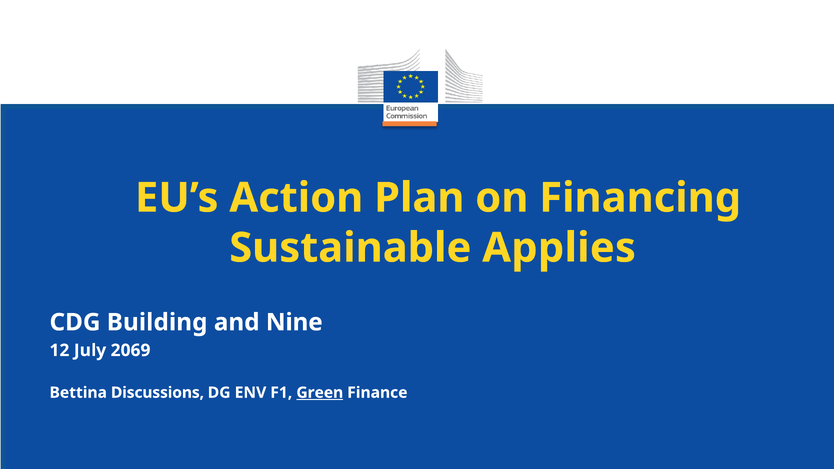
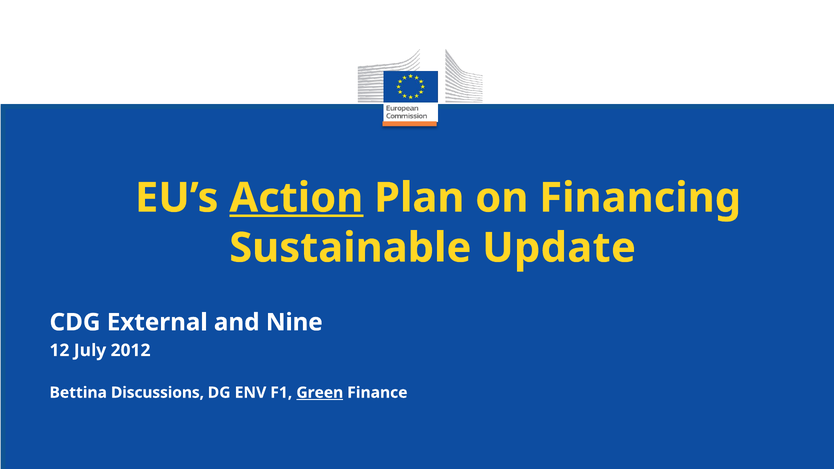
Action underline: none -> present (296, 198)
Applies: Applies -> Update (559, 248)
Building: Building -> External (157, 322)
2069: 2069 -> 2012 (131, 350)
